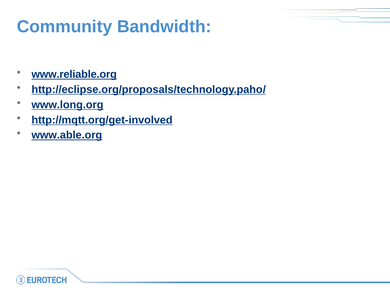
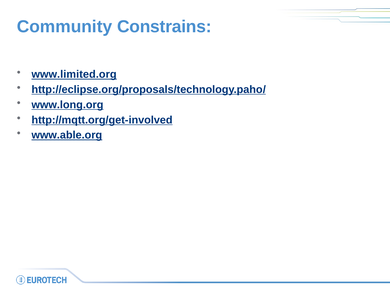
Bandwidth: Bandwidth -> Constrains (164, 27)
www.reliable.org: www.reliable.org -> www.limited.org (74, 74)
